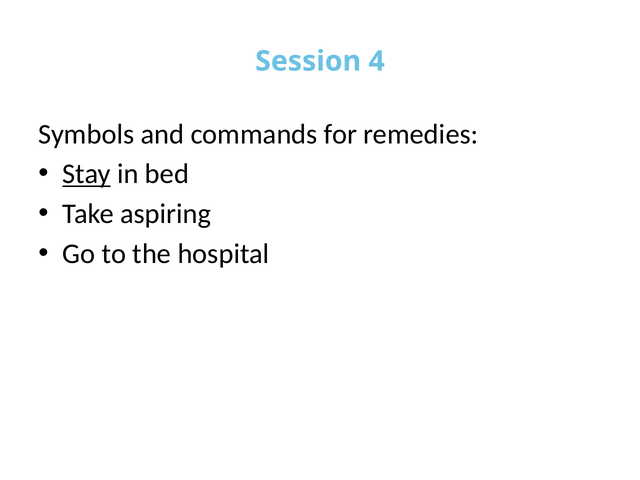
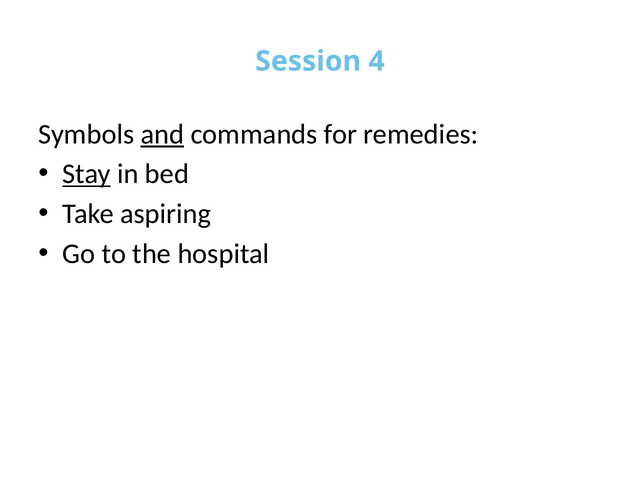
and underline: none -> present (162, 134)
